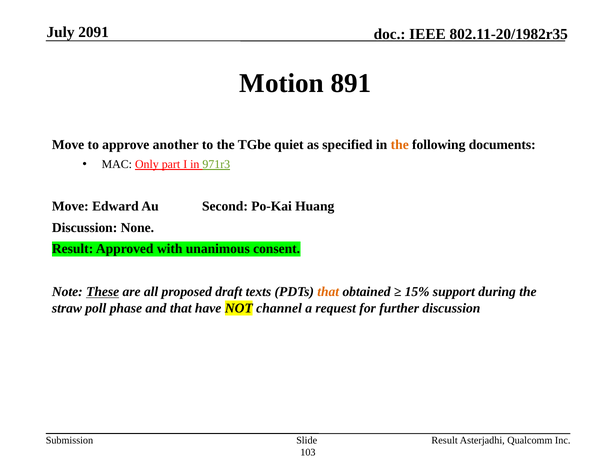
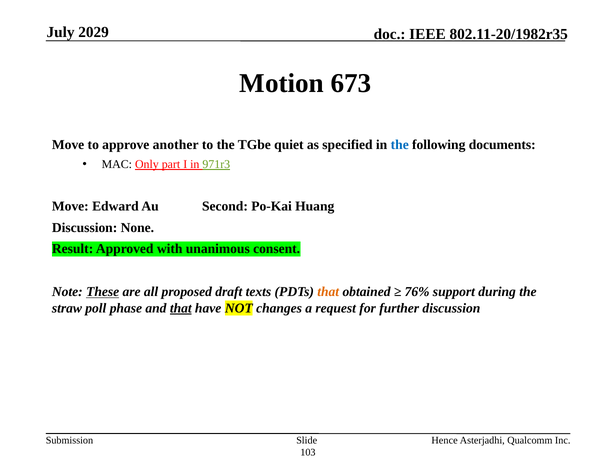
2091: 2091 -> 2029 (94, 32)
891: 891 -> 673 (351, 83)
the colour: orange -> blue (400, 145)
15%: 15% -> 76% (417, 291)
that underline: none -> present (181, 308)
channel: channel -> changes (279, 308)
Result: Result -> Hence (445, 439)
